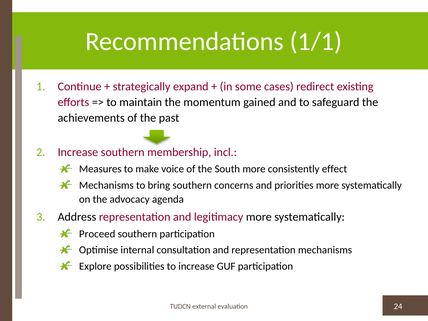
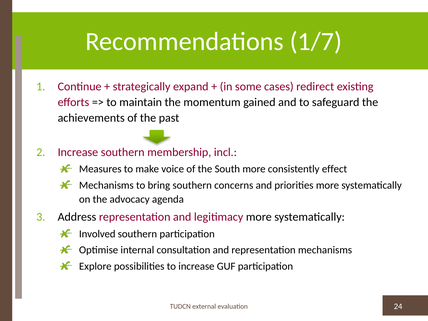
1/1: 1/1 -> 1/7 (316, 41)
Proceed: Proceed -> Involved (97, 234)
